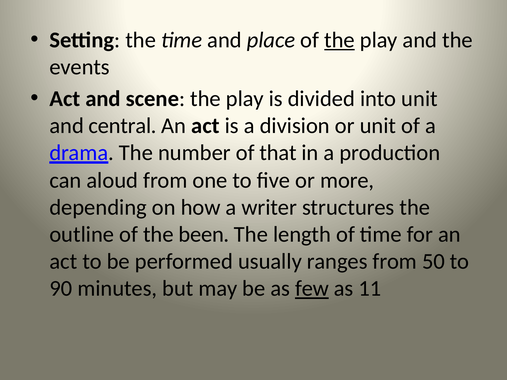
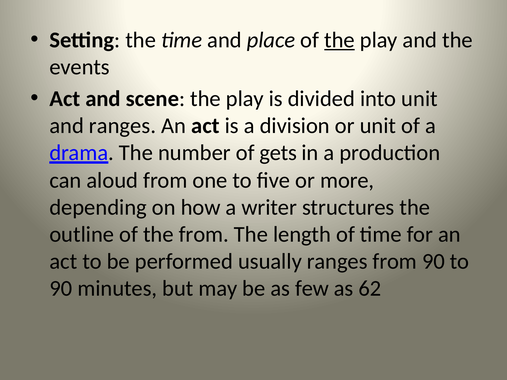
and central: central -> ranges (122, 126)
that: that -> gets (278, 153)
the been: been -> from (204, 235)
from 50: 50 -> 90 (433, 262)
few underline: present -> none (312, 289)
11: 11 -> 62 (370, 289)
